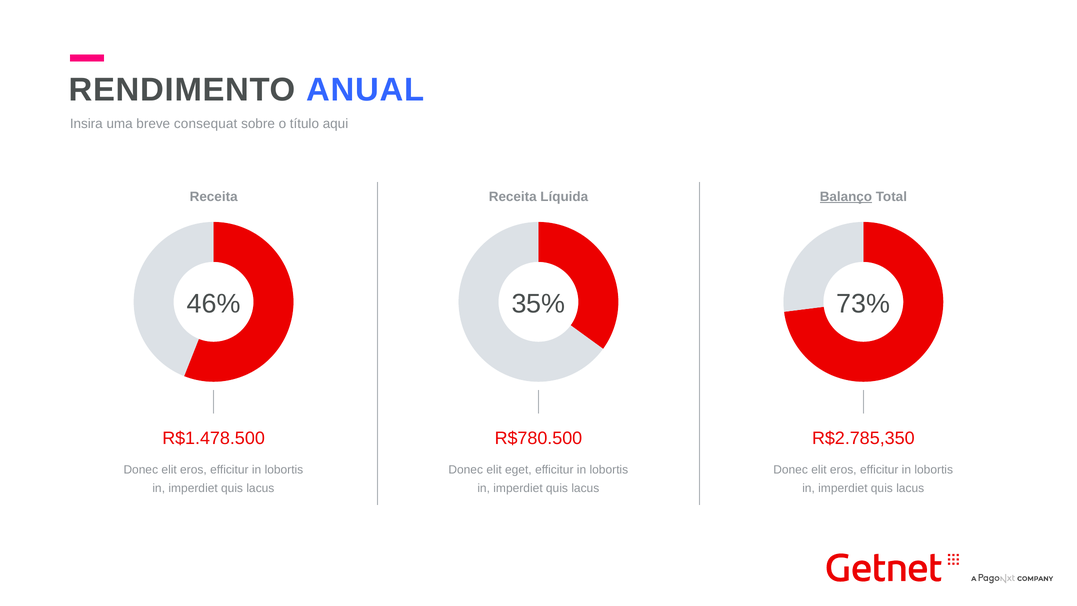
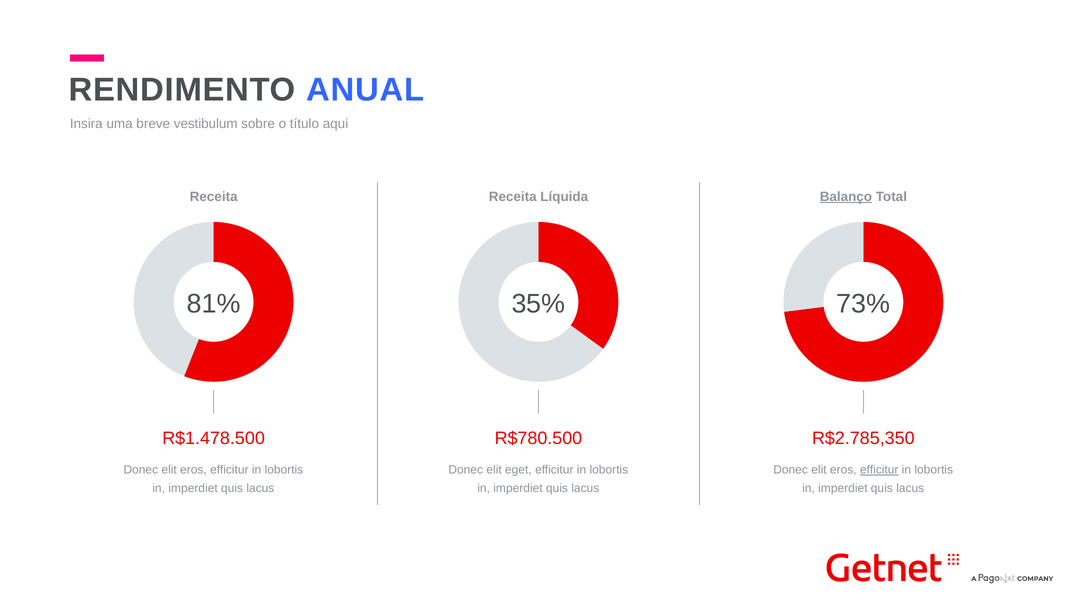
consequat: consequat -> vestibulum (206, 124)
46%: 46% -> 81% (214, 304)
efficitur underline: none -> present (879, 470)
